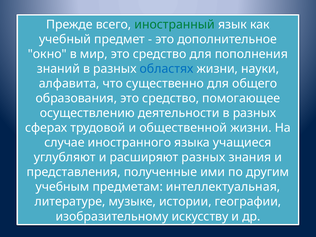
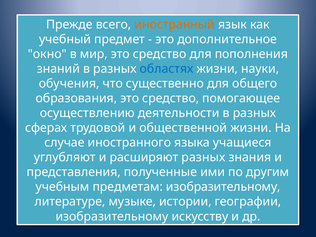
иностранный colour: green -> orange (175, 25)
алфавита: алфавита -> обучения (69, 84)
предметам интеллектуальная: интеллектуальная -> изобразительному (223, 187)
